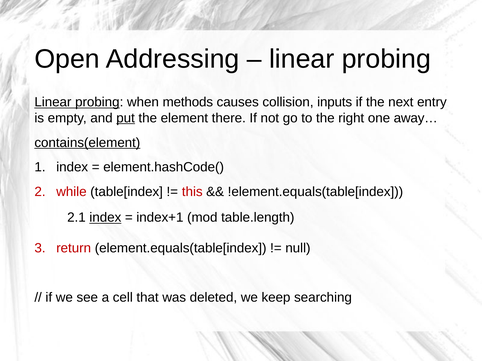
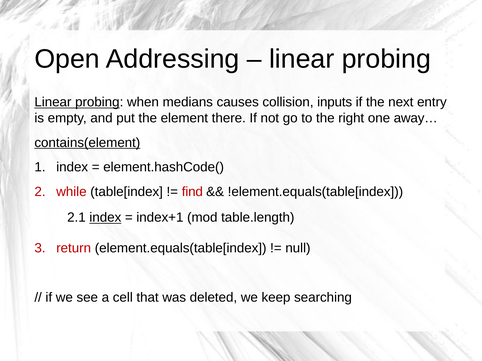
methods: methods -> medians (188, 102)
put underline: present -> none (126, 118)
this: this -> find (192, 192)
